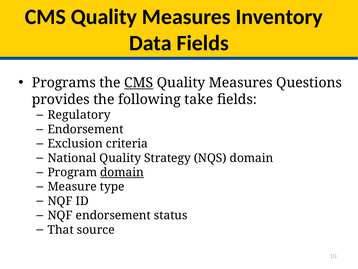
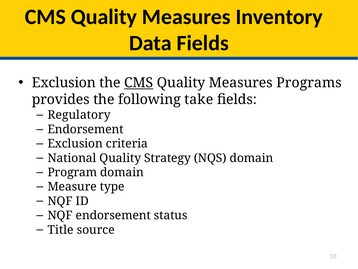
Programs: Programs -> Exclusion (64, 83)
Questions: Questions -> Programs (309, 83)
domain underline: present -> none (122, 172)
That: That -> Title (61, 229)
